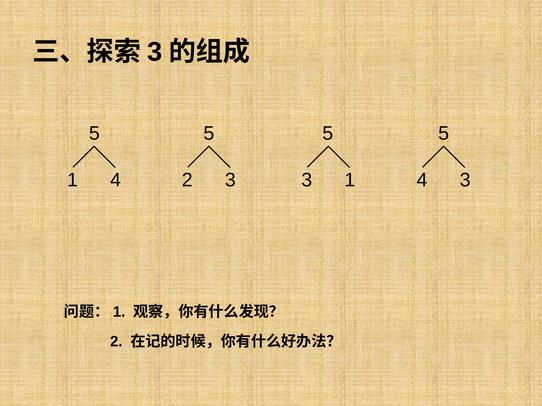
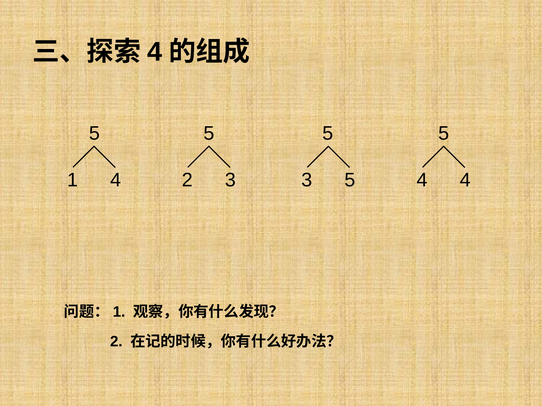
3: 3 -> 4 (155, 52)
1: 1 -> 5 (350, 180)
4 3: 3 -> 4 (465, 180)
